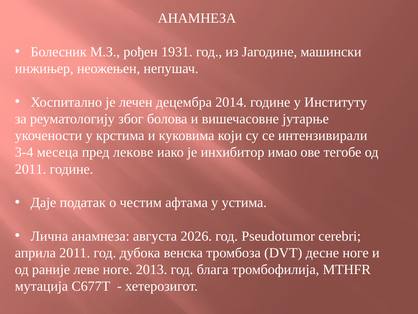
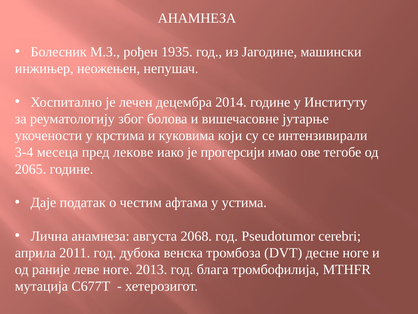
1931: 1931 -> 1935 (177, 52)
инхибитор: инхибитор -> прогерсији (233, 152)
2011: 2011 -> 2065 (31, 169)
2026: 2026 -> 2068 (196, 236)
